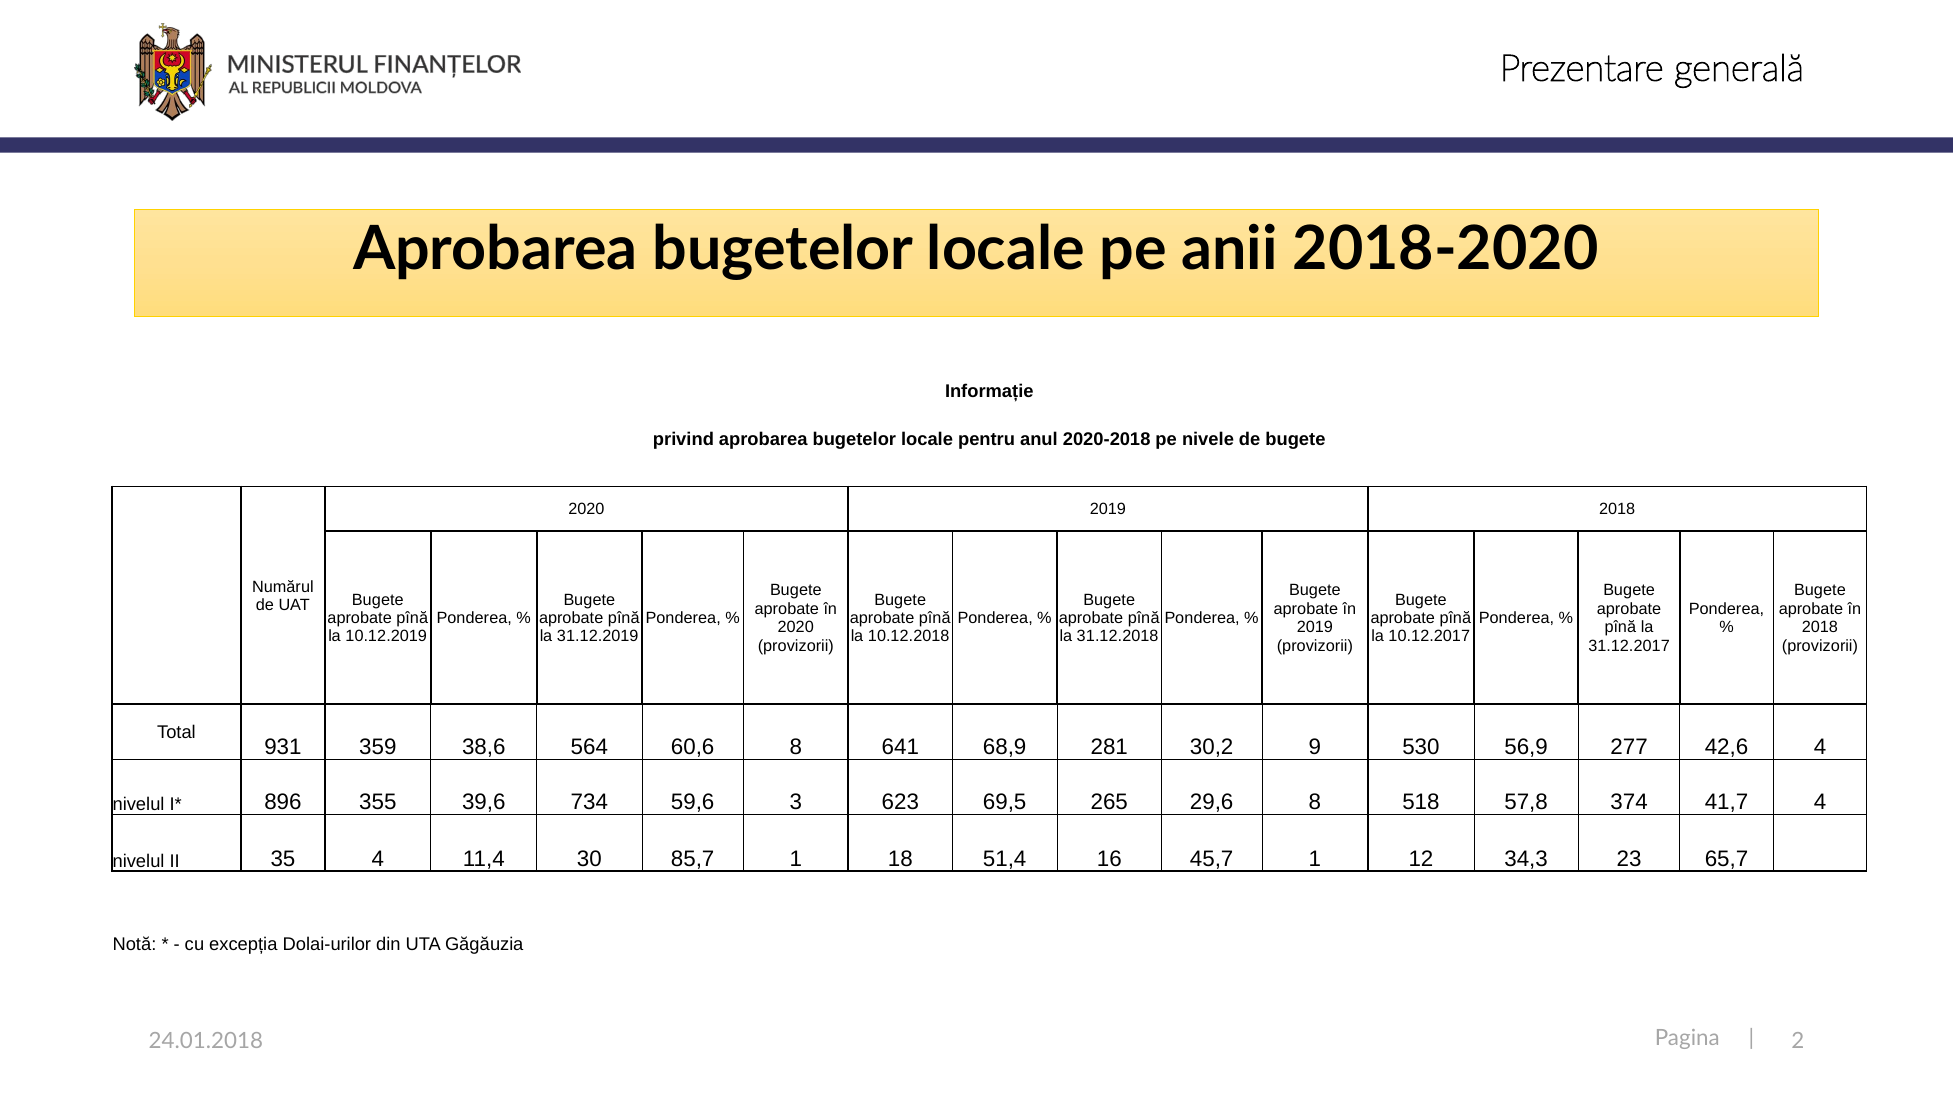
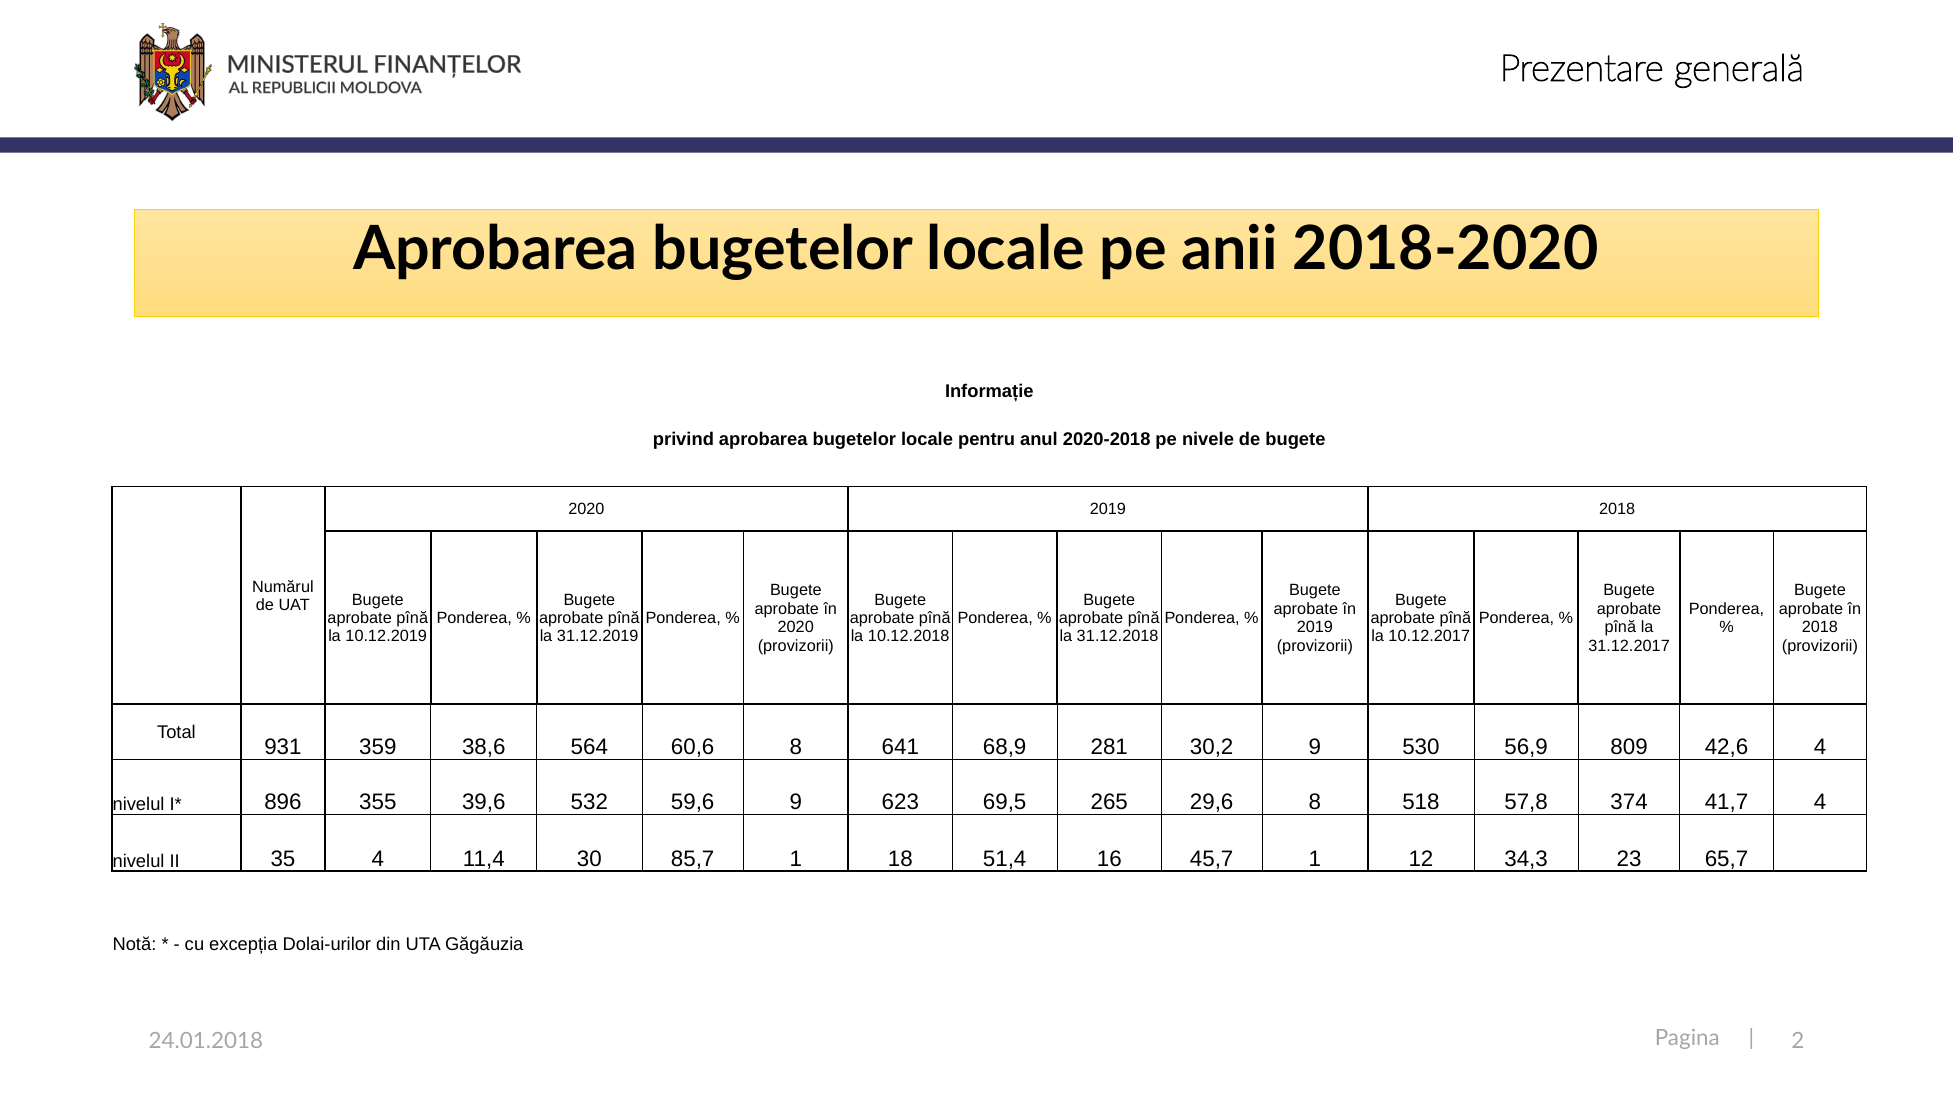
277: 277 -> 809 (1629, 747)
734: 734 -> 532 (589, 802)
59,6 3: 3 -> 9 (796, 802)
